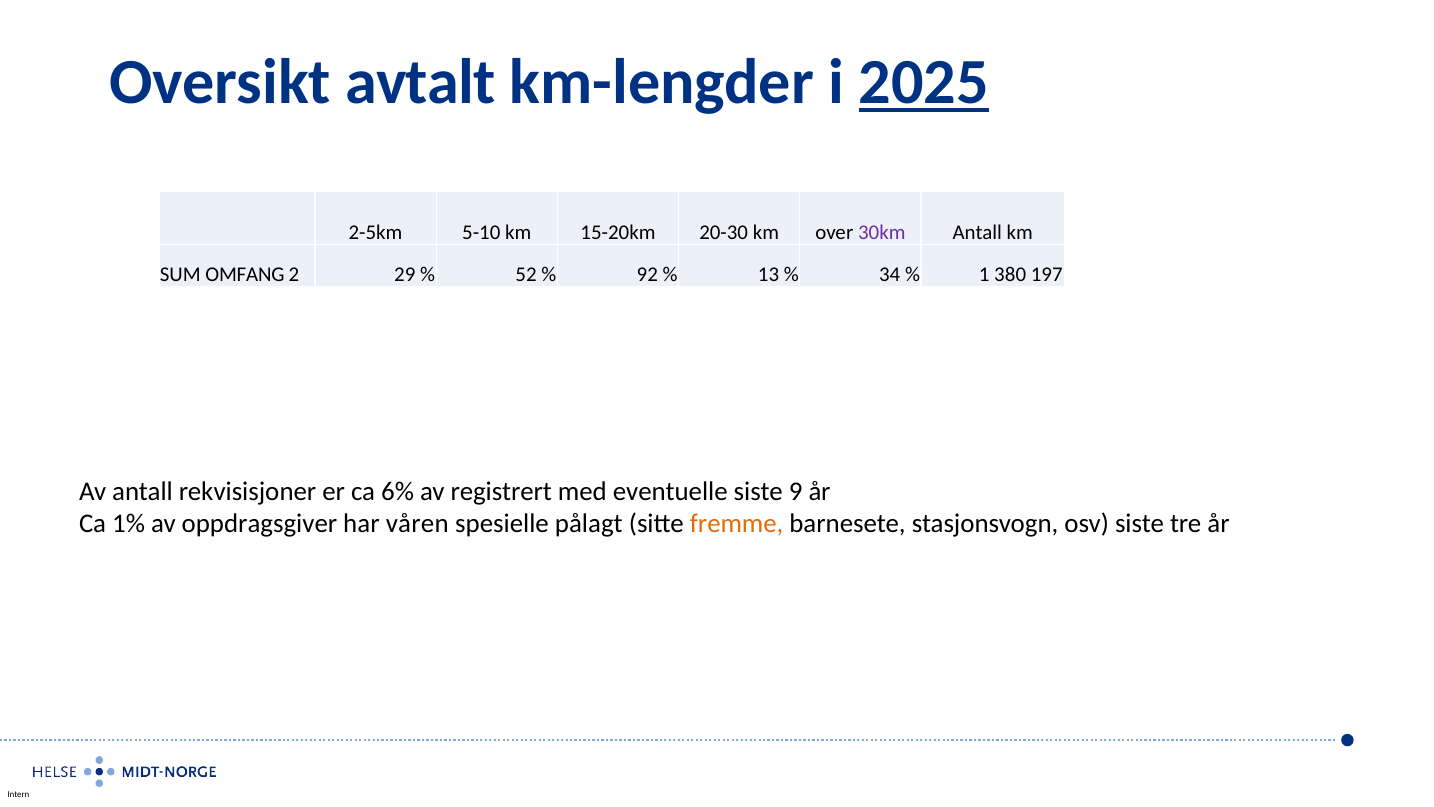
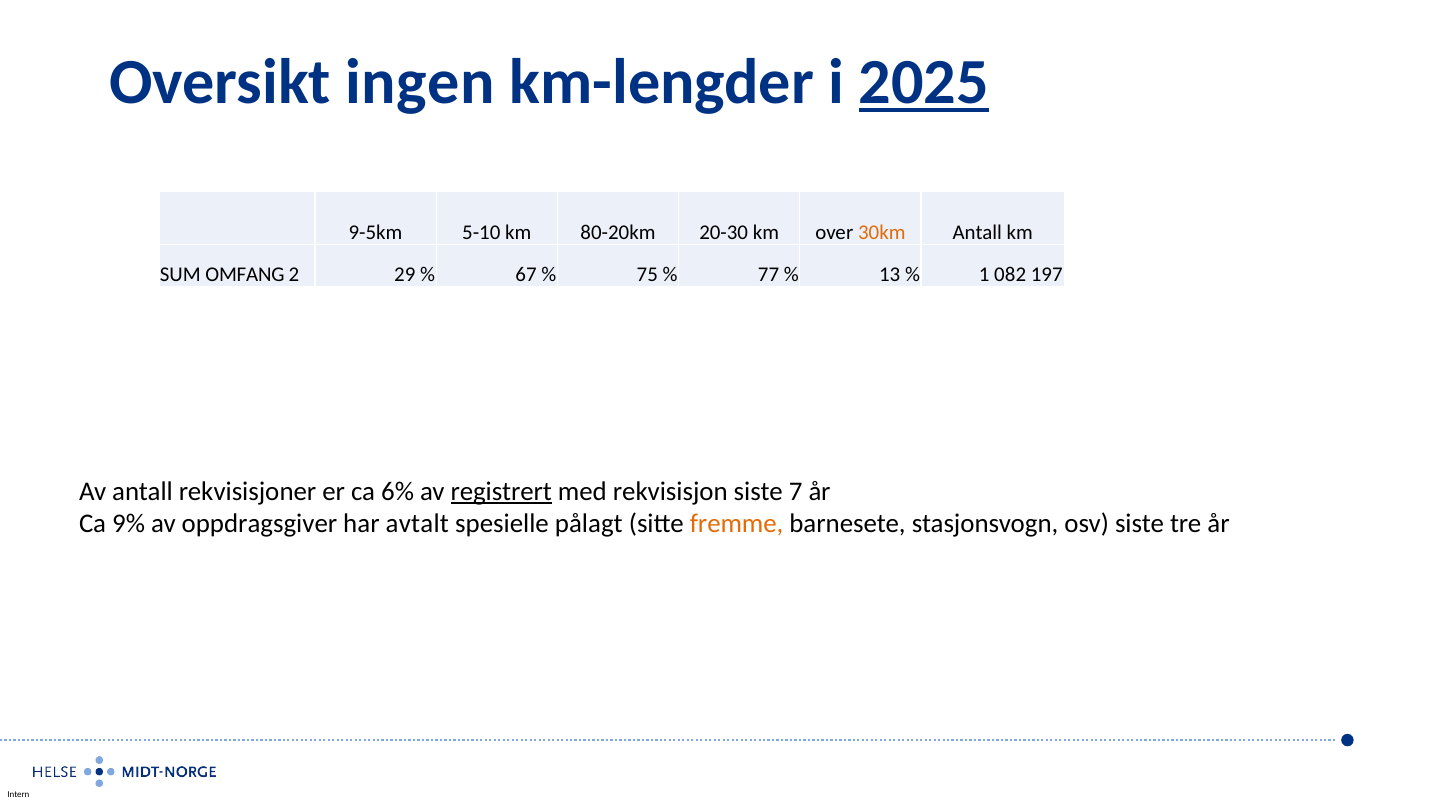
avtalt: avtalt -> ingen (420, 83)
2-5km: 2-5km -> 9-5km (375, 232)
15-20km: 15-20km -> 80-20km (618, 232)
30km colour: purple -> orange (882, 232)
52: 52 -> 67 (526, 275)
92: 92 -> 75 (647, 275)
13: 13 -> 77 (769, 275)
34: 34 -> 13 (890, 275)
380: 380 -> 082 (1010, 275)
registrert underline: none -> present (501, 491)
eventuelle: eventuelle -> rekvisisjon (670, 491)
9: 9 -> 7 (796, 491)
1%: 1% -> 9% (129, 523)
våren: våren -> avtalt (417, 523)
